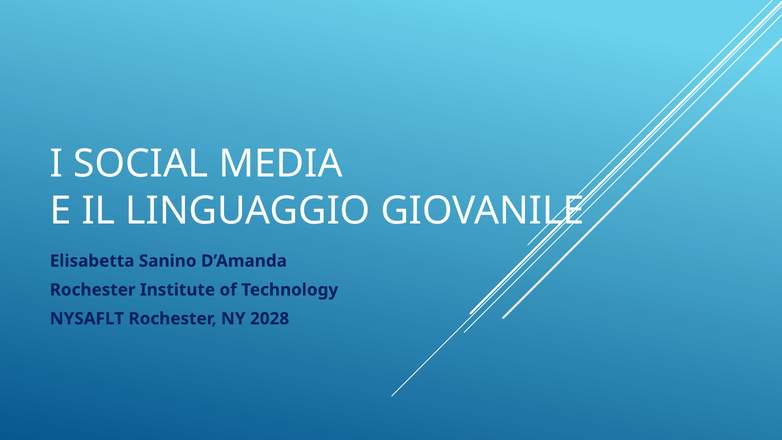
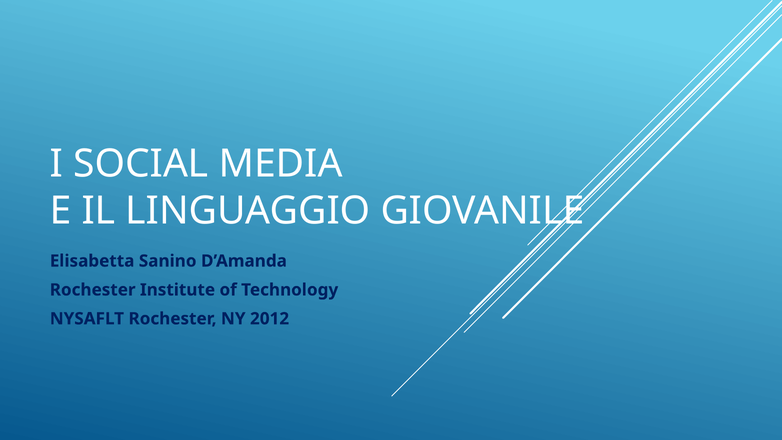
2028: 2028 -> 2012 (270, 319)
